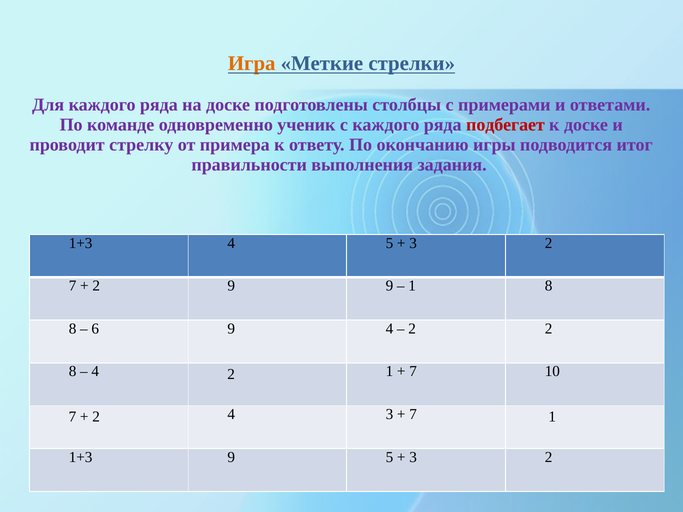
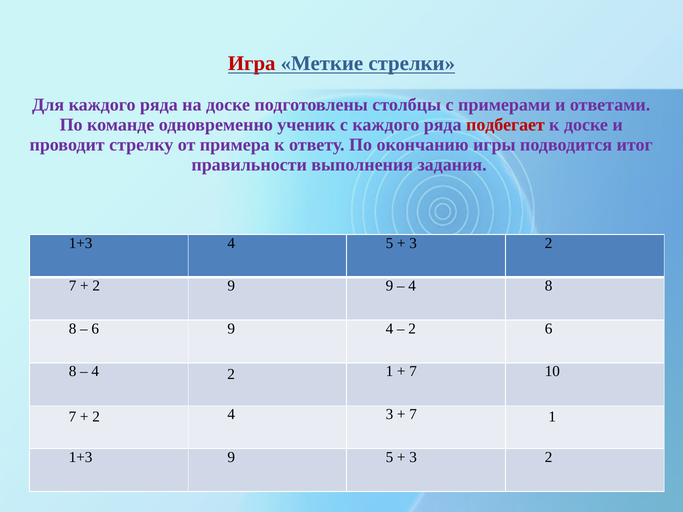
Игра colour: orange -> red (252, 64)
1: 1 -> 4 (412, 286)
2 2: 2 -> 6 (549, 329)
